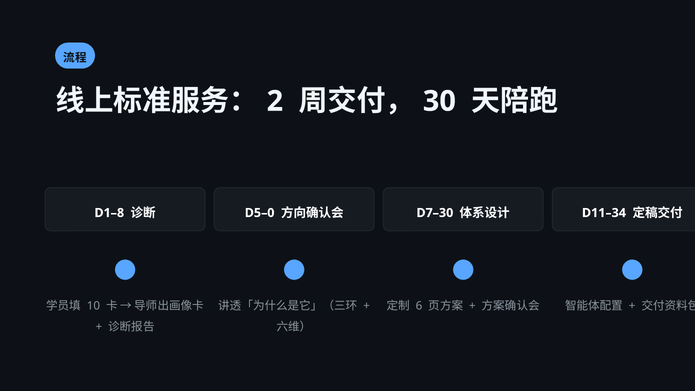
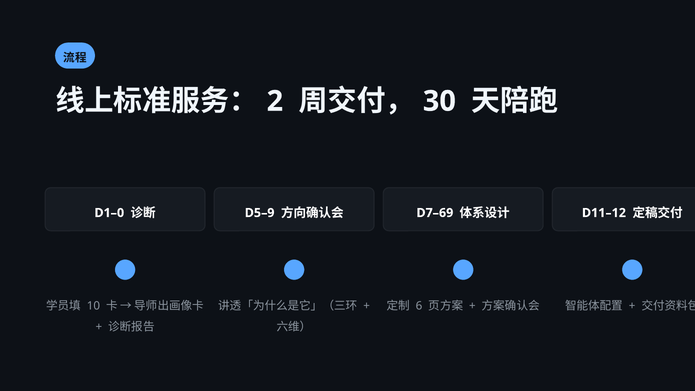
D1–8: D1–8 -> D1–0 (109, 213)
D5–0: D5–0 -> D5–9 (260, 213)
D7–30: D7–30 -> D7–69 (435, 213)
D11–34: D11–34 -> D11–12 (604, 213)
